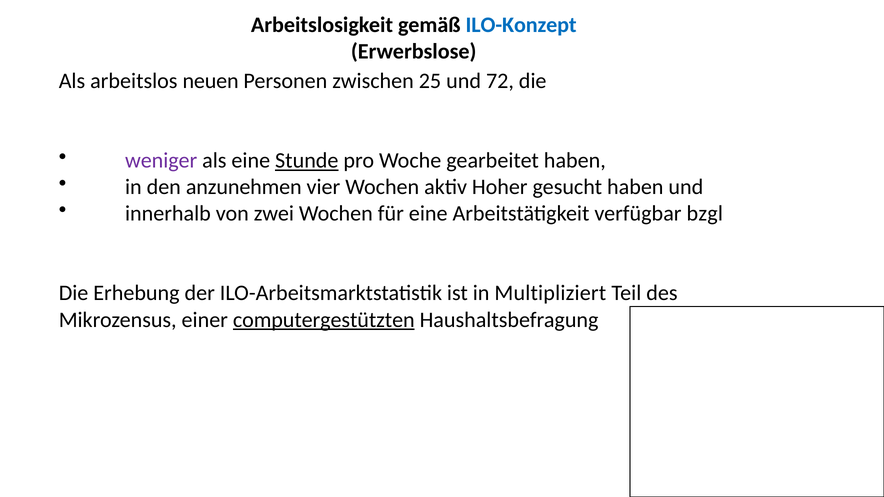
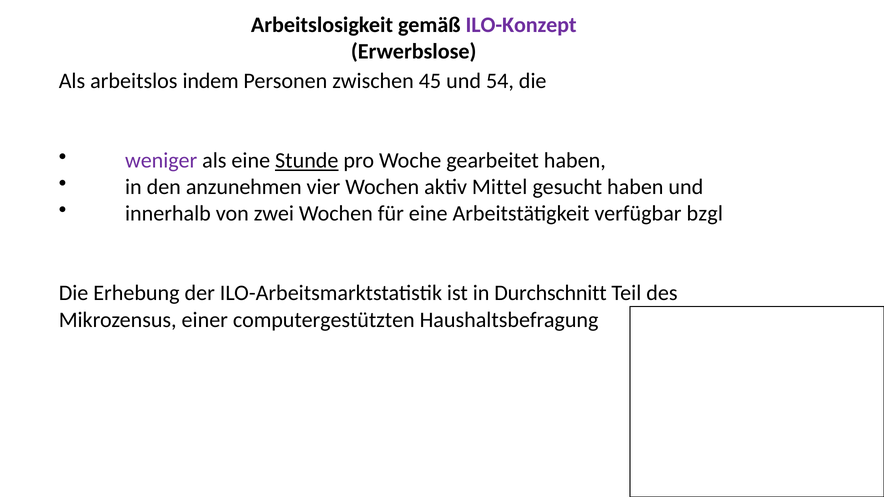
ILO-Konzept colour: blue -> purple (521, 25)
neuen: neuen -> indem (211, 81)
25: 25 -> 45 (430, 81)
72: 72 -> 54 (500, 81)
Hoher: Hoher -> Mittel (500, 187)
Multipliziert: Multipliziert -> Durchschnitt (551, 293)
computergestützten underline: present -> none (324, 320)
